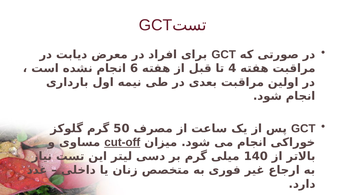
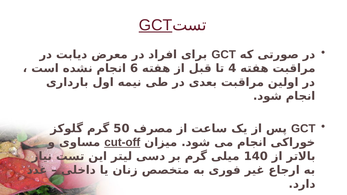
GCT underline: none -> present (155, 25)
